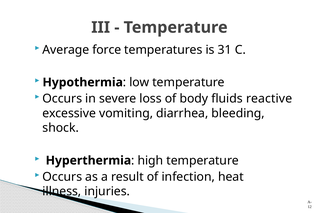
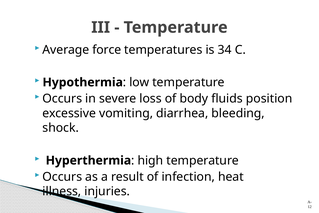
31: 31 -> 34 (225, 50)
reactive: reactive -> position (269, 98)
